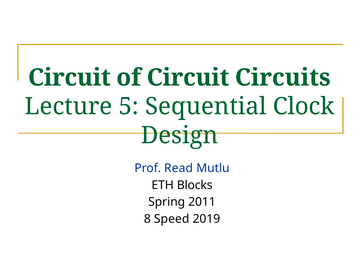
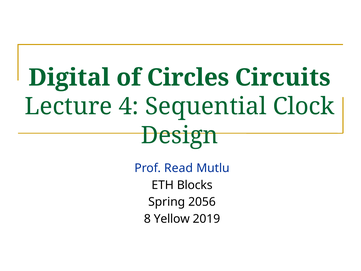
Circuit: Circuit -> Digital (69, 78)
of Circuit: Circuit -> Circles (188, 78)
5: 5 -> 4 (129, 106)
2011: 2011 -> 2056 (202, 202)
Speed: Speed -> Yellow (172, 219)
